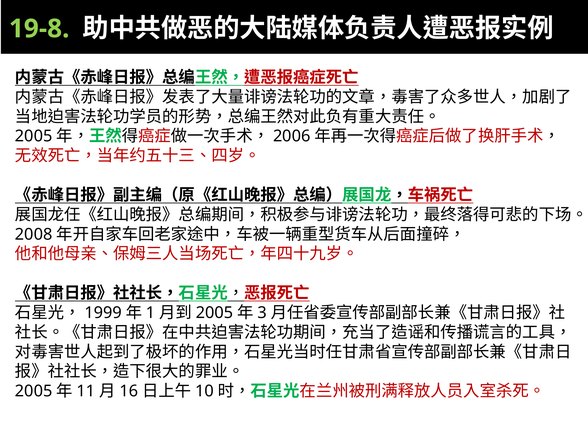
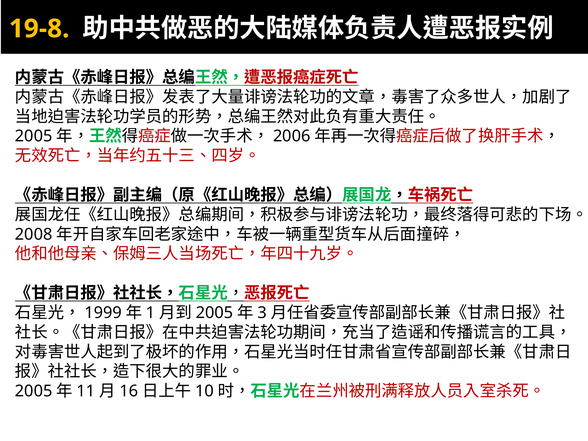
19-8 colour: light green -> yellow (39, 29)
